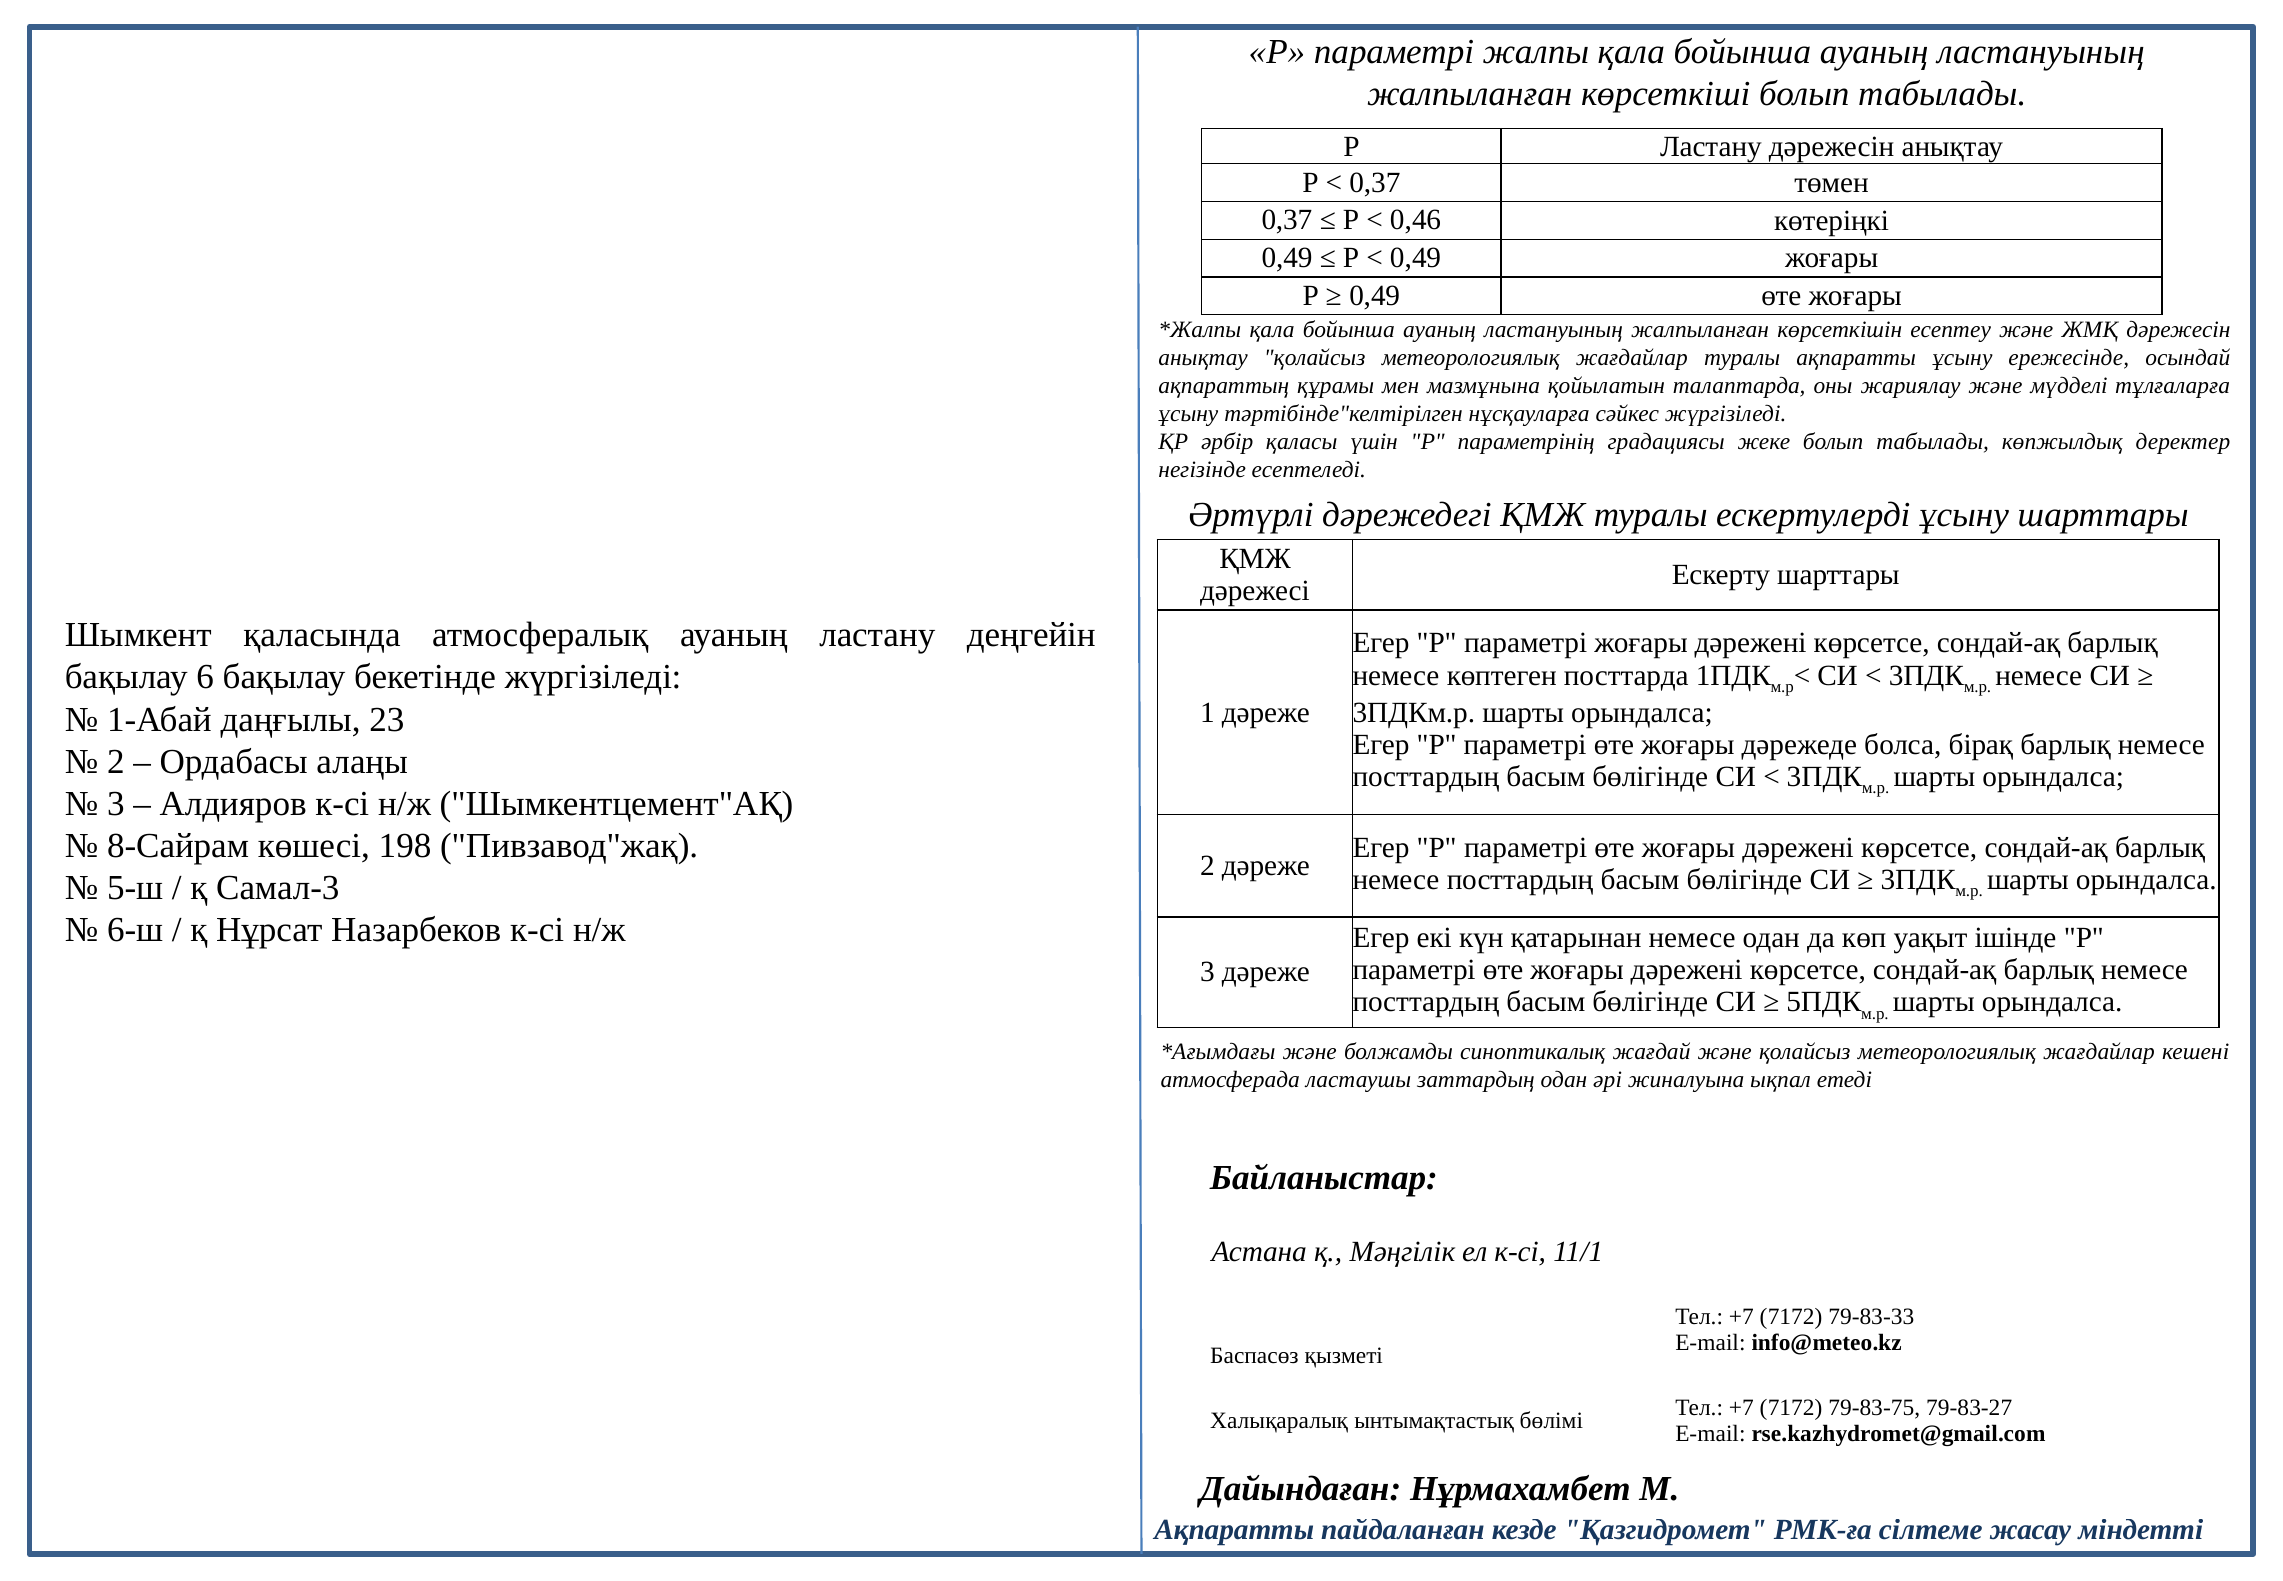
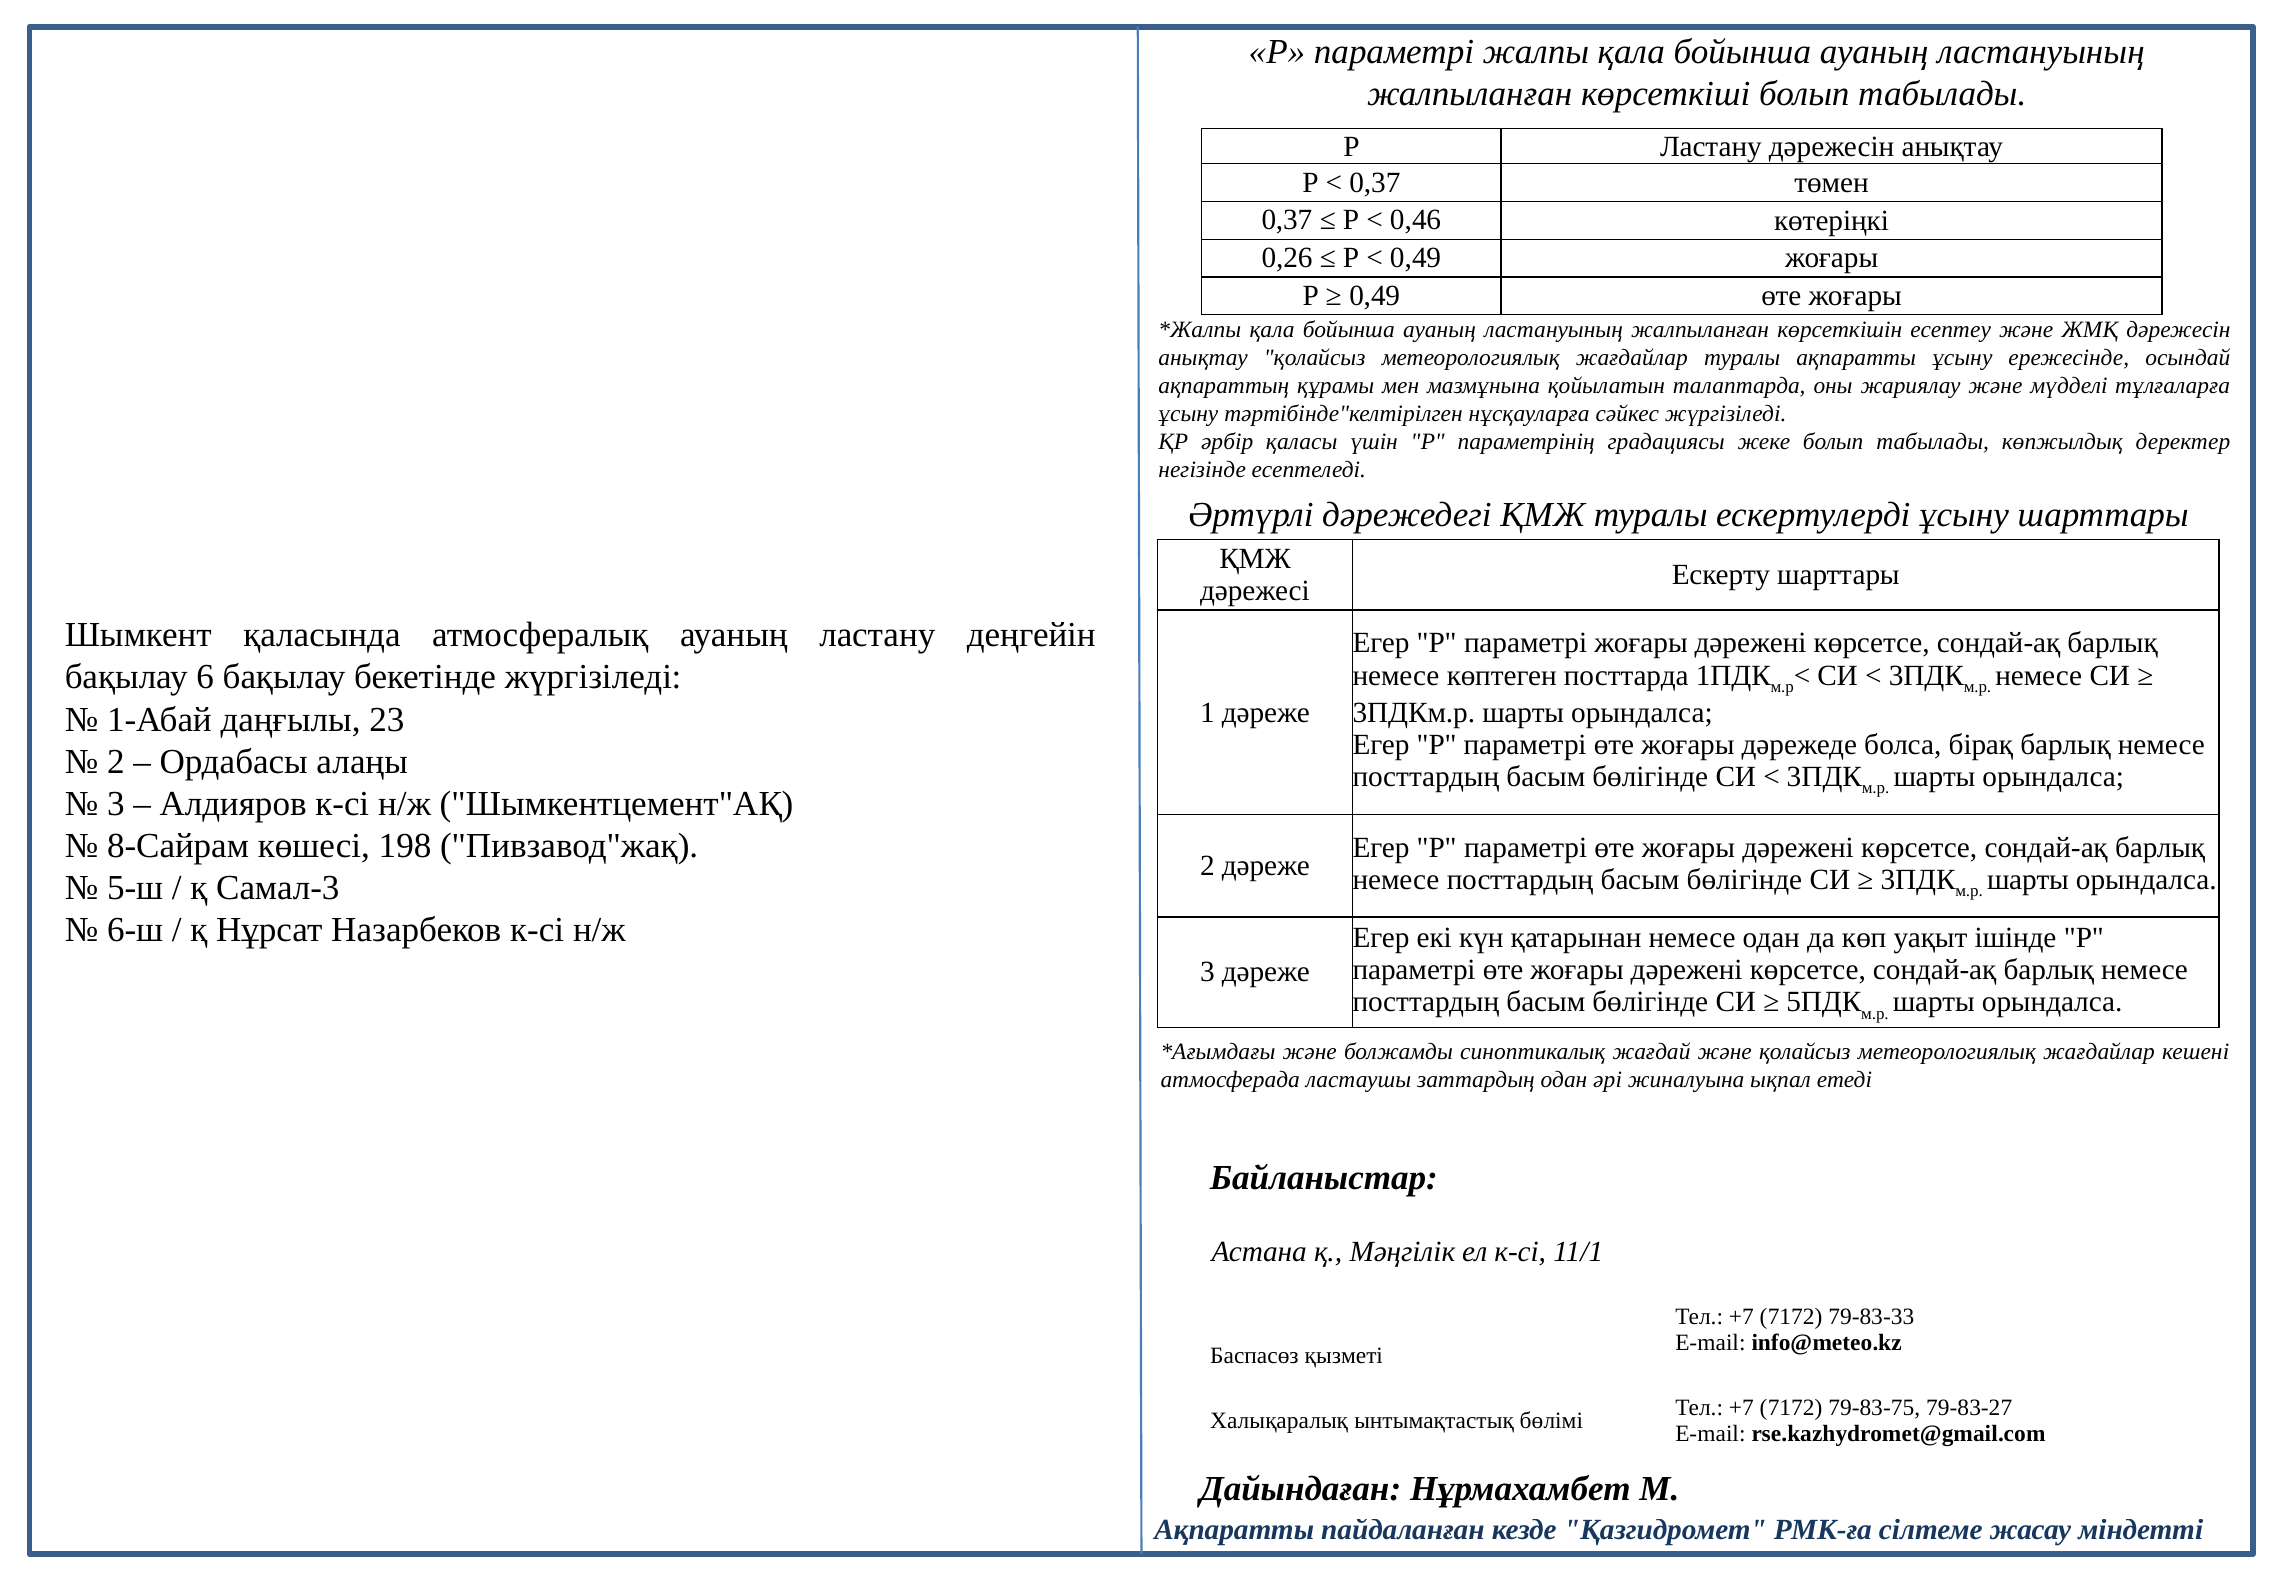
0,49: 0,49 -> 0,26 (1287, 258)
